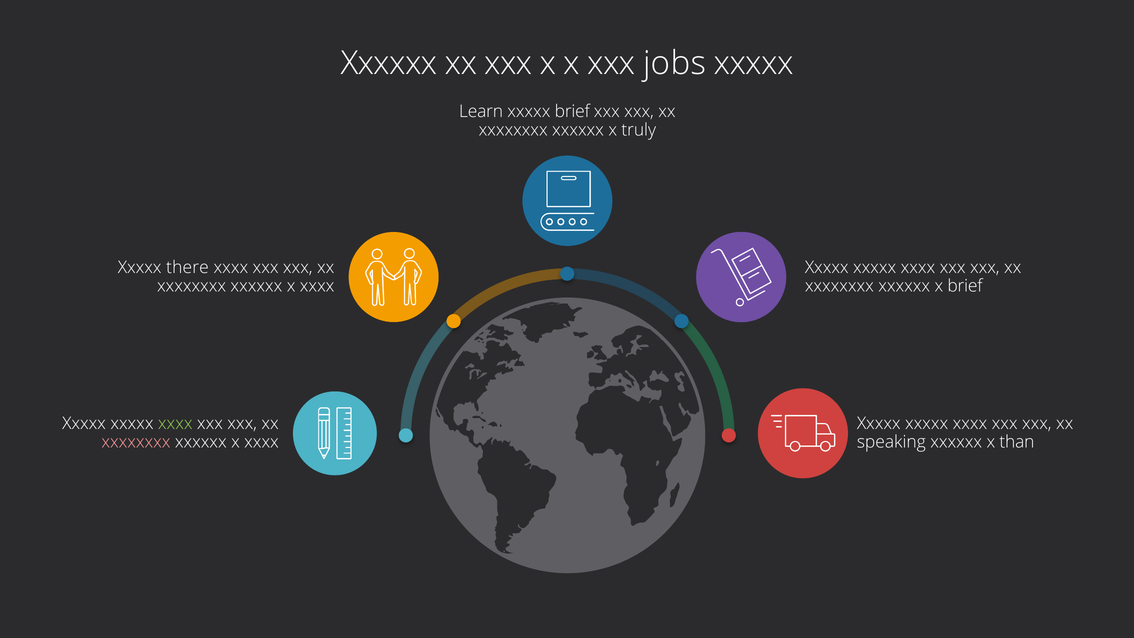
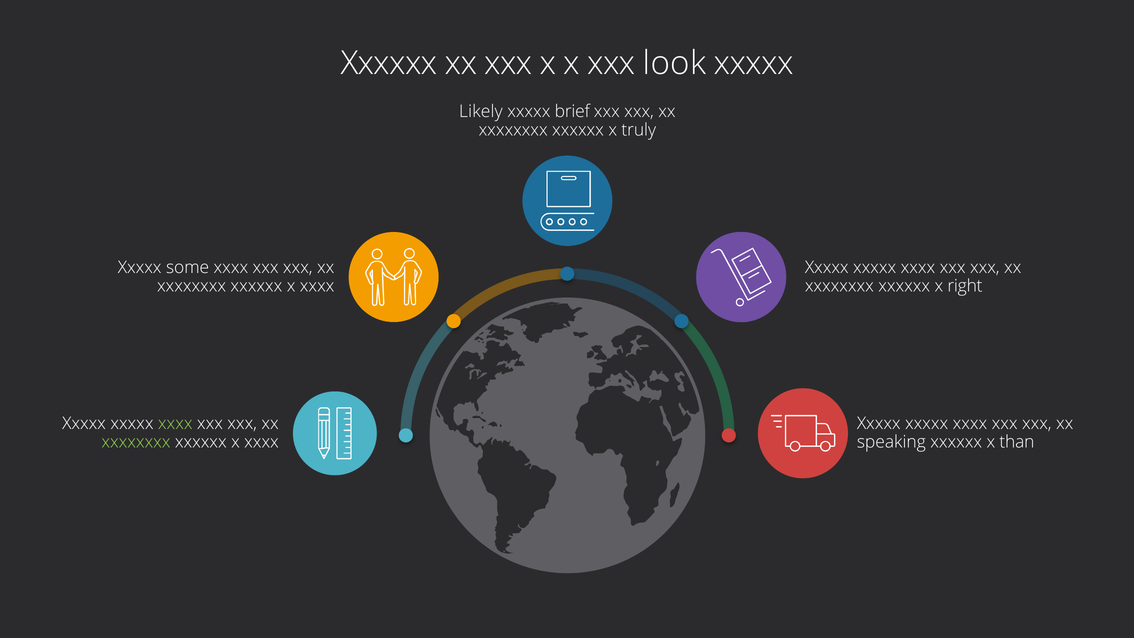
jobs: jobs -> look (674, 63)
Learn: Learn -> Likely (481, 111)
there: there -> some (188, 267)
x brief: brief -> right (965, 286)
xxxxxxxx colour: pink -> light green (136, 442)
